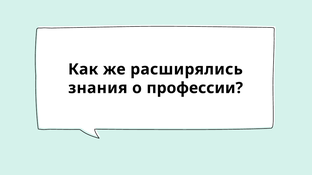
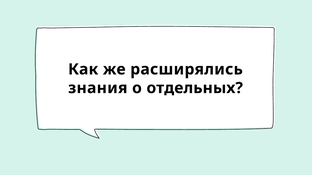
профессии: профессии -> отдельных (195, 88)
